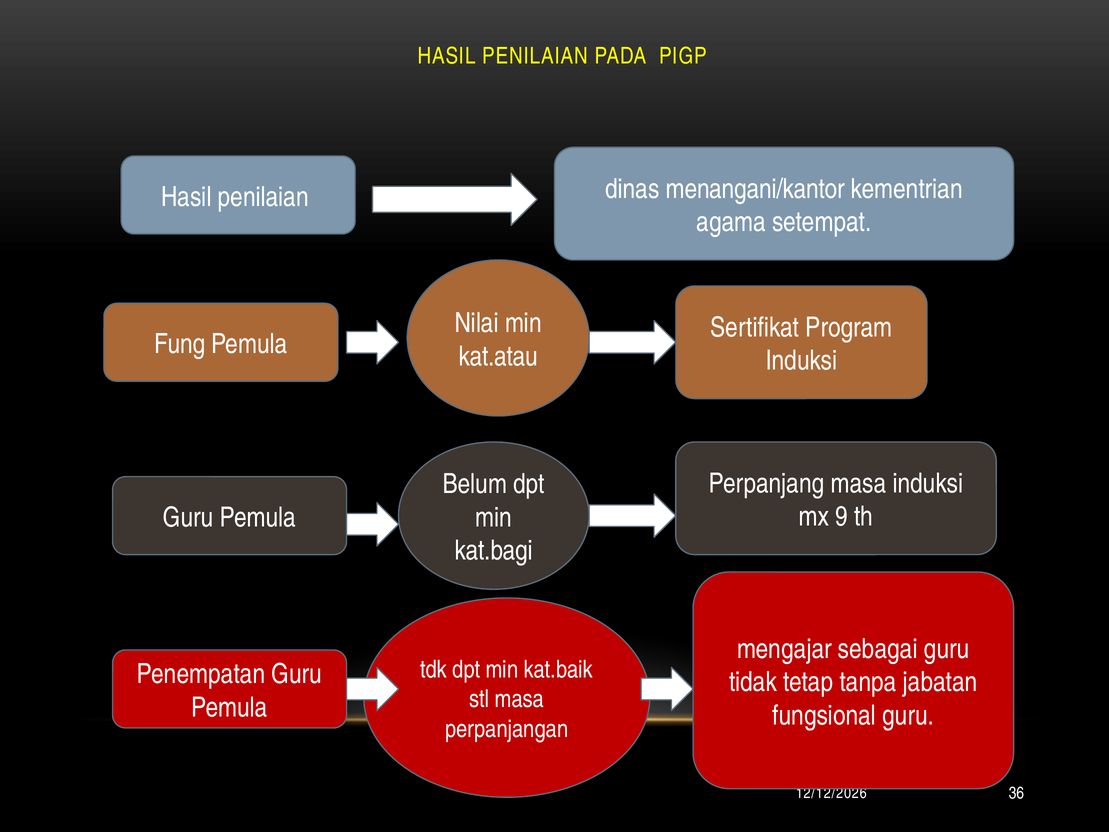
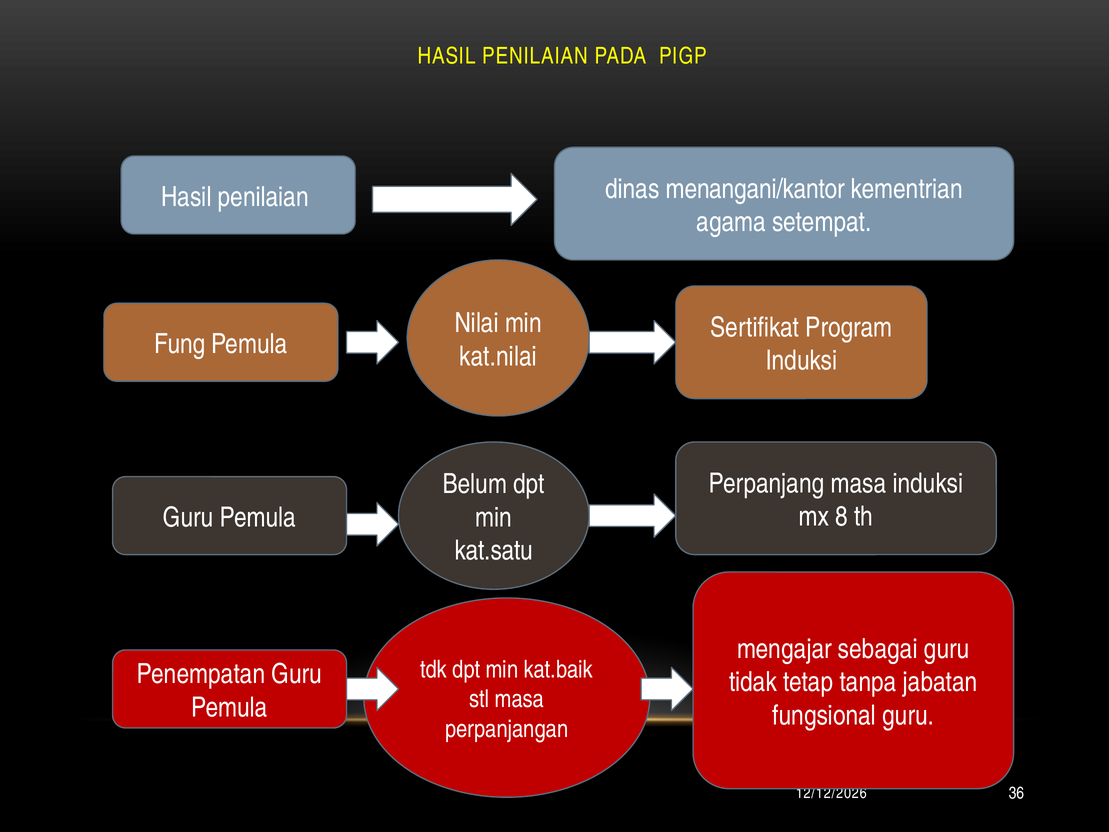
kat.atau: kat.atau -> kat.nilai (498, 356)
9: 9 -> 8 (842, 517)
kat.bagi: kat.bagi -> kat.satu (494, 551)
